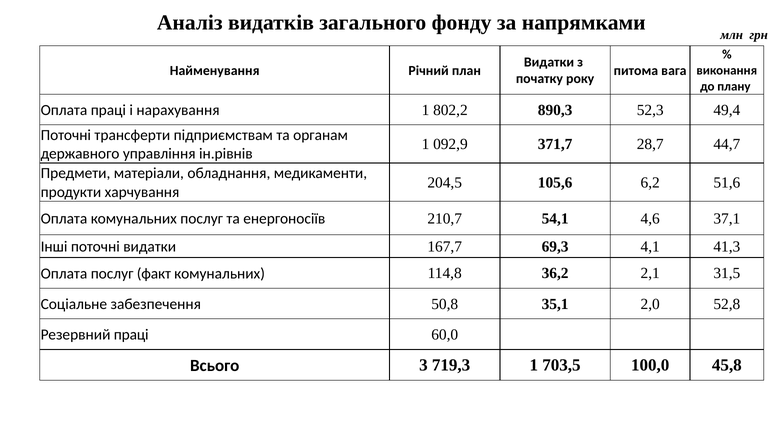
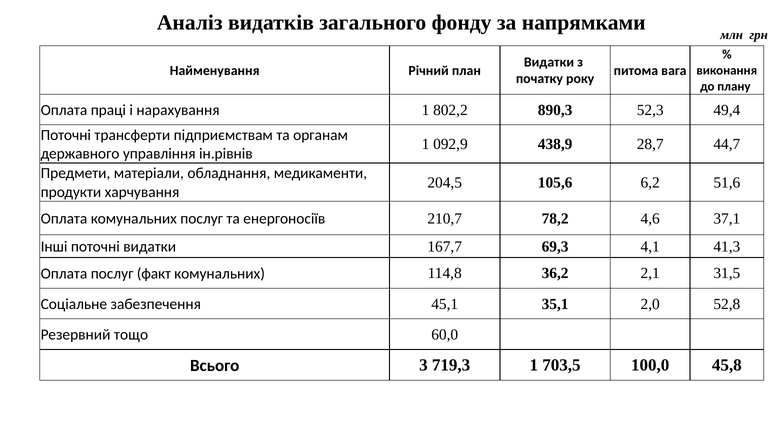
371,7: 371,7 -> 438,9 (555, 144)
54,1: 54,1 -> 78,2 (555, 219)
50,8: 50,8 -> 45,1 (445, 304)
Резервний праці: праці -> тощо (131, 335)
